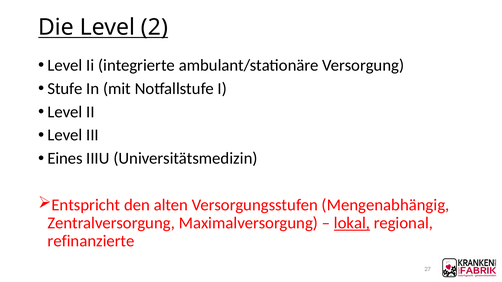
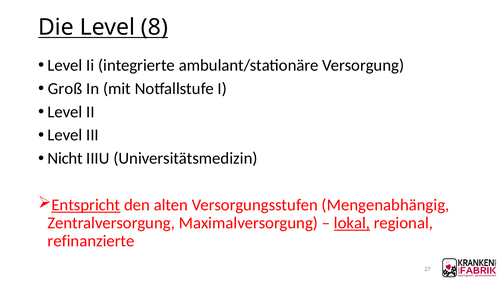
2: 2 -> 8 (154, 27)
Stufe: Stufe -> Groß (65, 89)
Eines: Eines -> Nicht (65, 159)
Entspricht underline: none -> present (86, 205)
